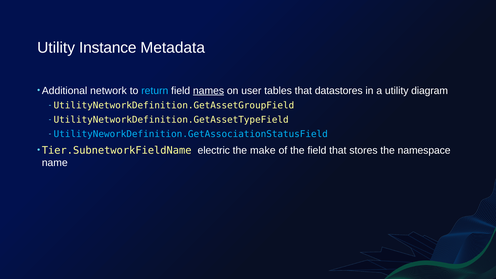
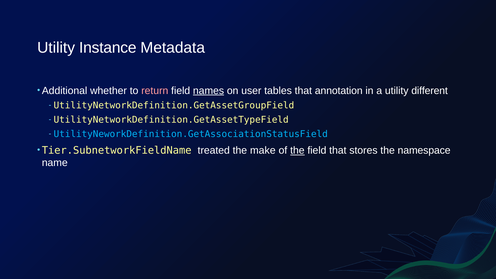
network: network -> whether (109, 91)
return colour: light blue -> pink (155, 91)
datastores: datastores -> annotation (339, 91)
diagram: diagram -> different (430, 91)
electric: electric -> treated (214, 150)
the underline: none -> present (297, 150)
